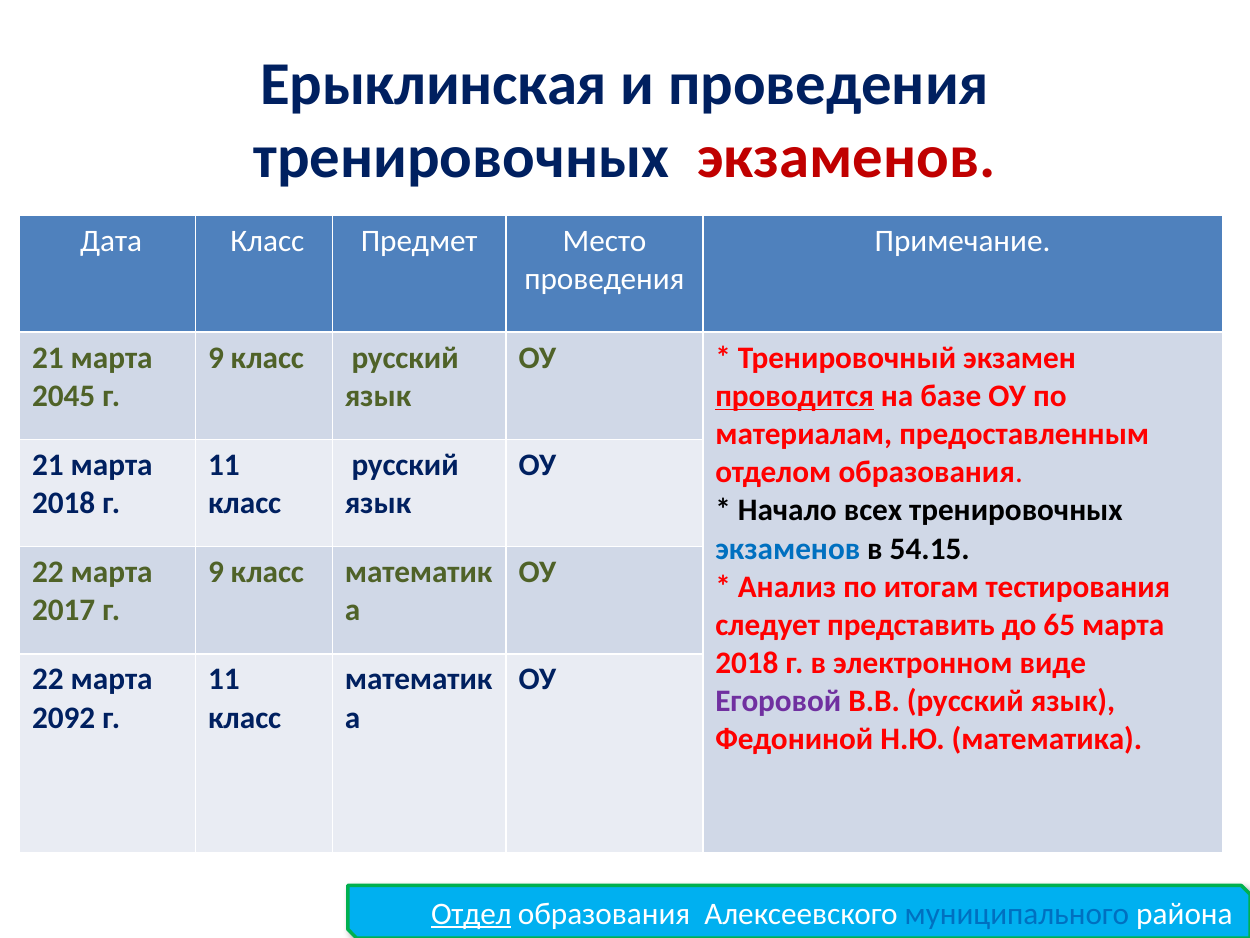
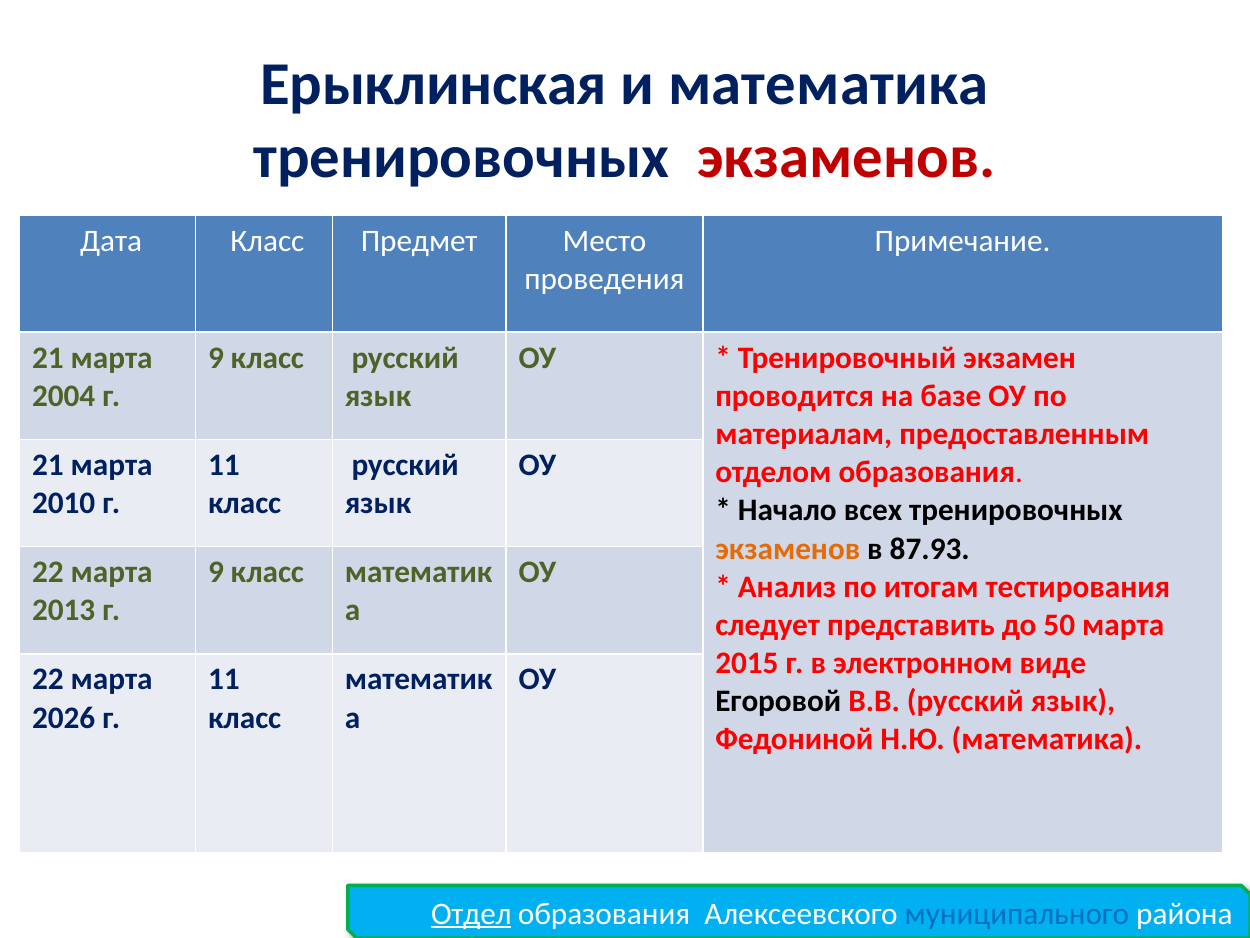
и проведения: проведения -> математика (828, 84)
2045: 2045 -> 2004 (64, 396)
проводится underline: present -> none (795, 396)
2018: 2018 -> 2010 (64, 503)
экзаменов colour: blue -> orange (788, 548)
54.15: 54.15 -> 87.93 (930, 548)
2017: 2017 -> 2013 (64, 610)
65: 65 -> 50 (1059, 625)
2018: 2018 -> 2015 (747, 663)
Егоровой colour: purple -> black (778, 701)
2092: 2092 -> 2026 (64, 717)
